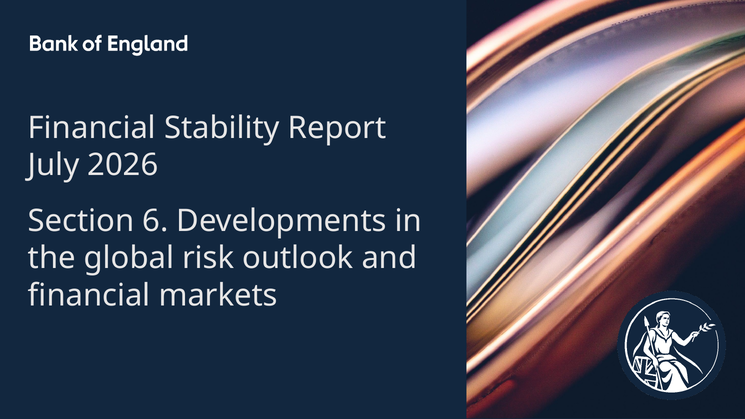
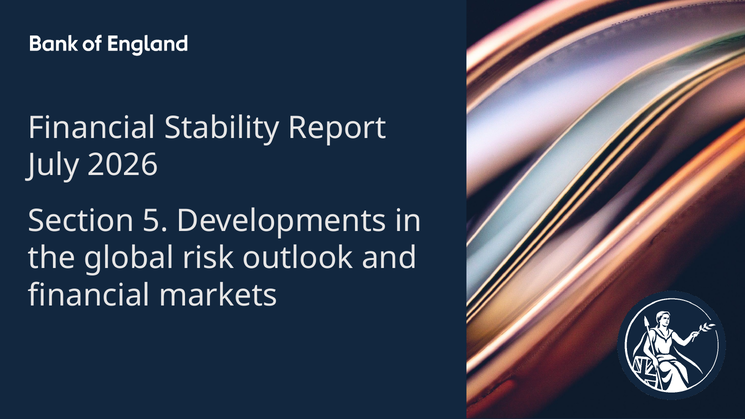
6: 6 -> 5 (155, 221)
